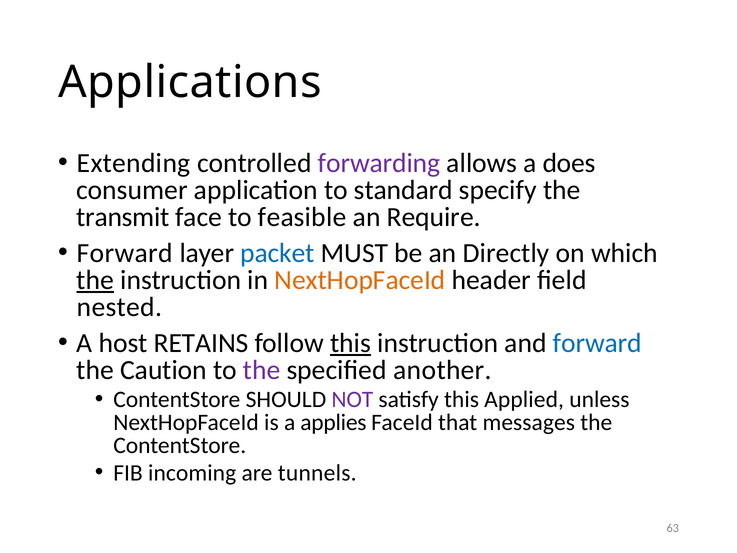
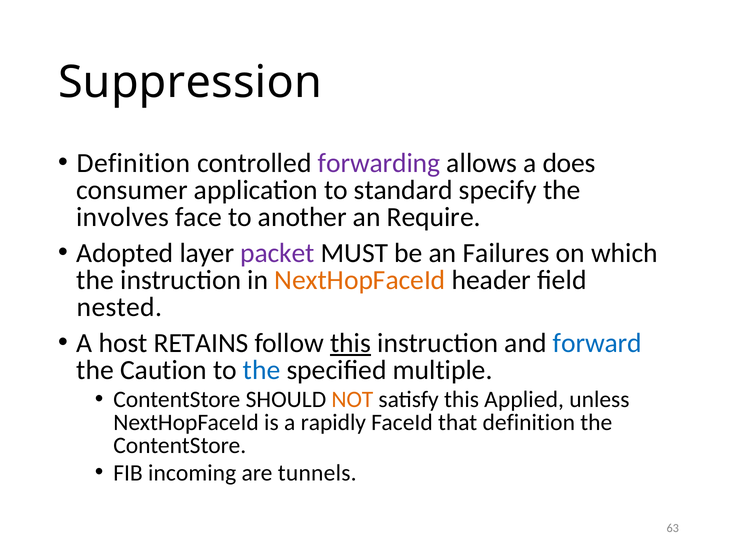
Applications: Applications -> Suppression (190, 83)
Extending: Extending -> Definition (134, 163)
transmit: transmit -> involves (123, 217)
feasible: feasible -> another (302, 217)
Forward: Forward -> Adopted (125, 253)
packet colour: blue -> purple (278, 253)
Directly: Directly -> Failures (506, 253)
the underline: present -> none (95, 280)
the colour: purple -> blue (262, 370)
another: another -> multiple (443, 370)
NOT colour: purple -> orange (352, 400)
applies: applies -> rapidly (333, 422)
that messages: messages -> definition (529, 422)
